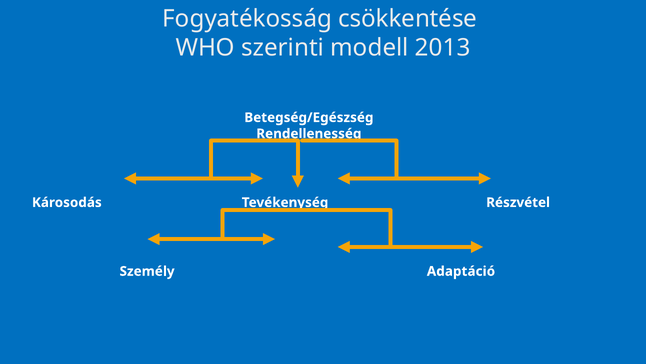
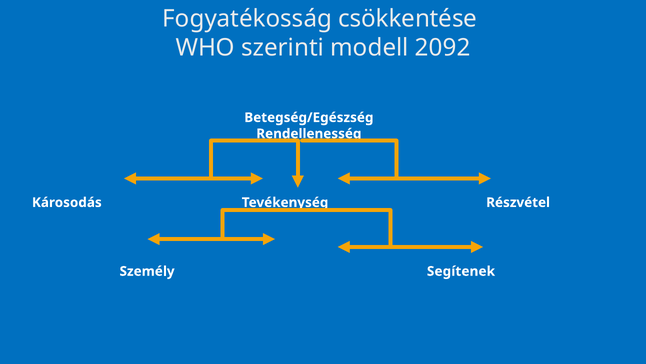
2013: 2013 -> 2092 (443, 48)
Adaptáció: Adaptáció -> Segítenek (461, 271)
